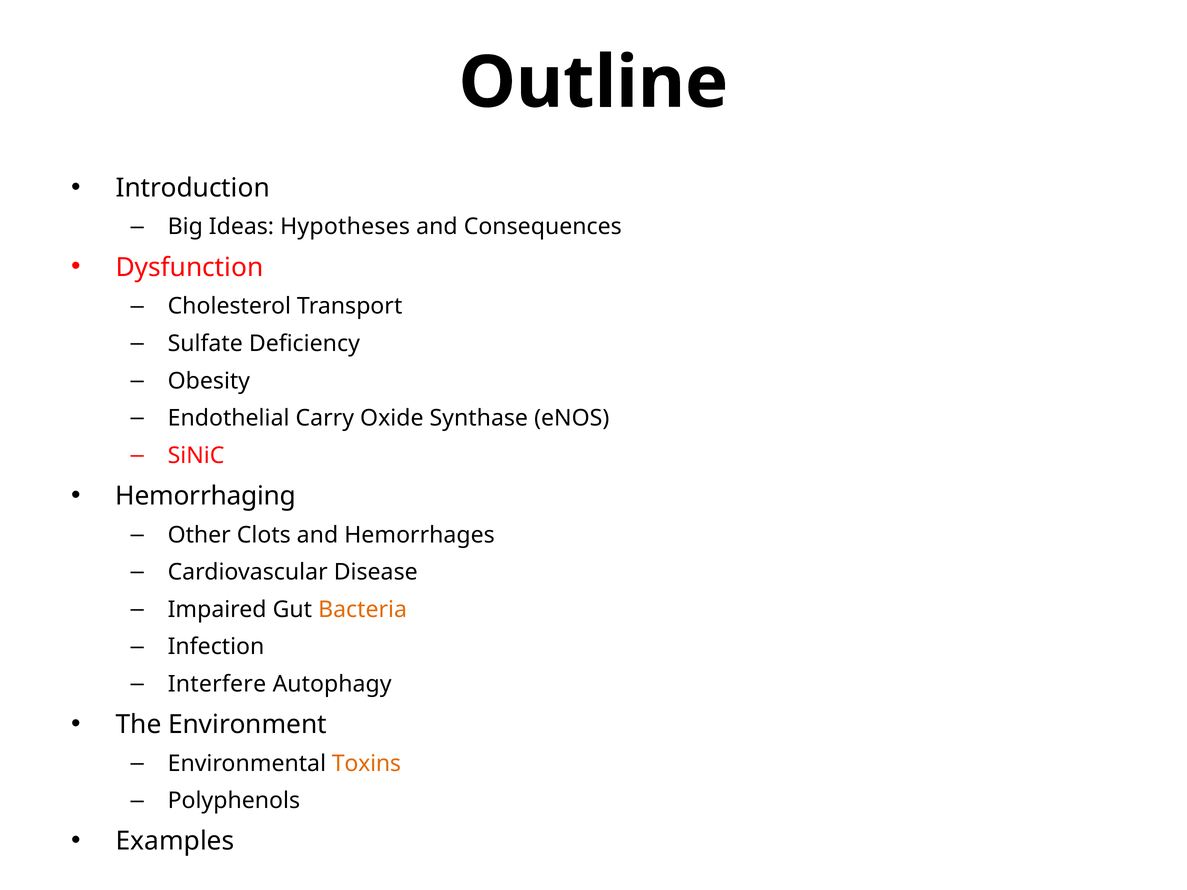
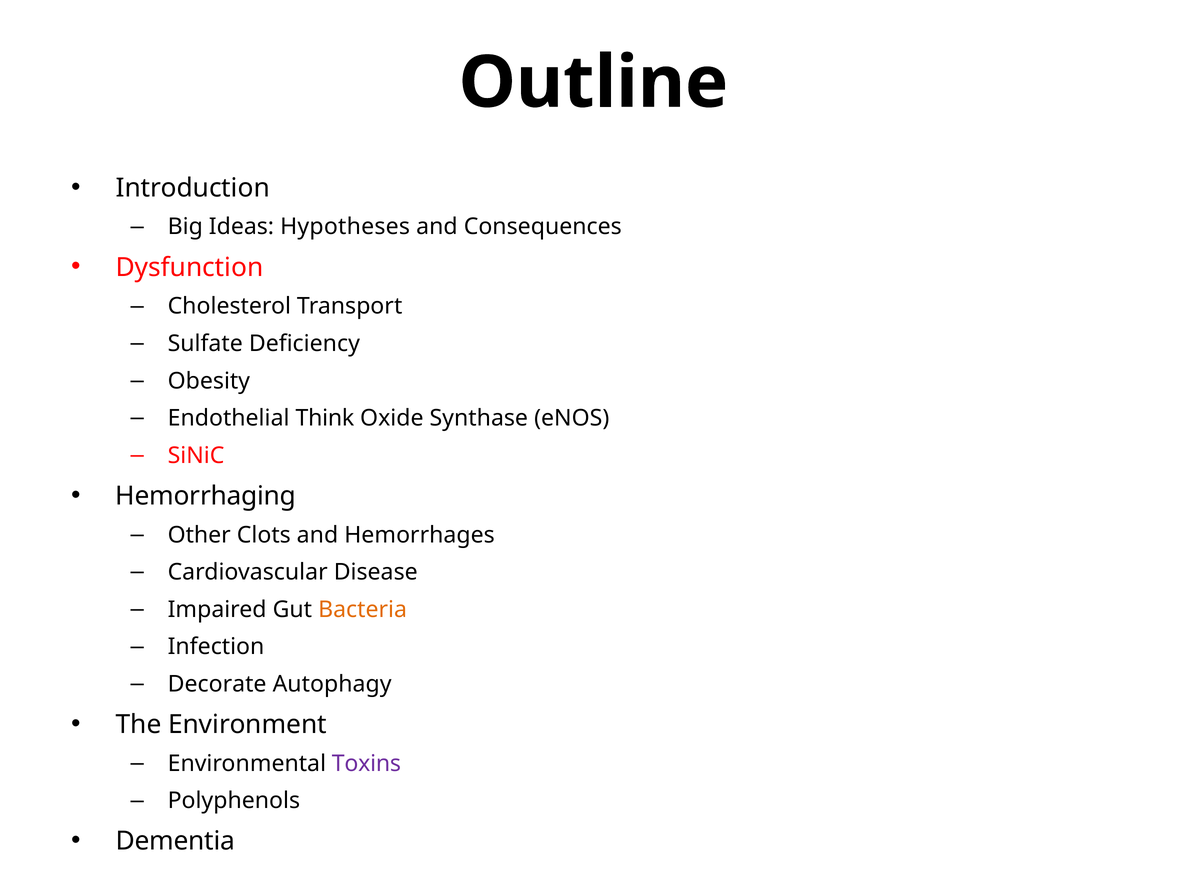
Carry: Carry -> Think (325, 418)
Interfere: Interfere -> Decorate (217, 684)
Toxins colour: orange -> purple (366, 764)
Examples: Examples -> Dementia (175, 842)
